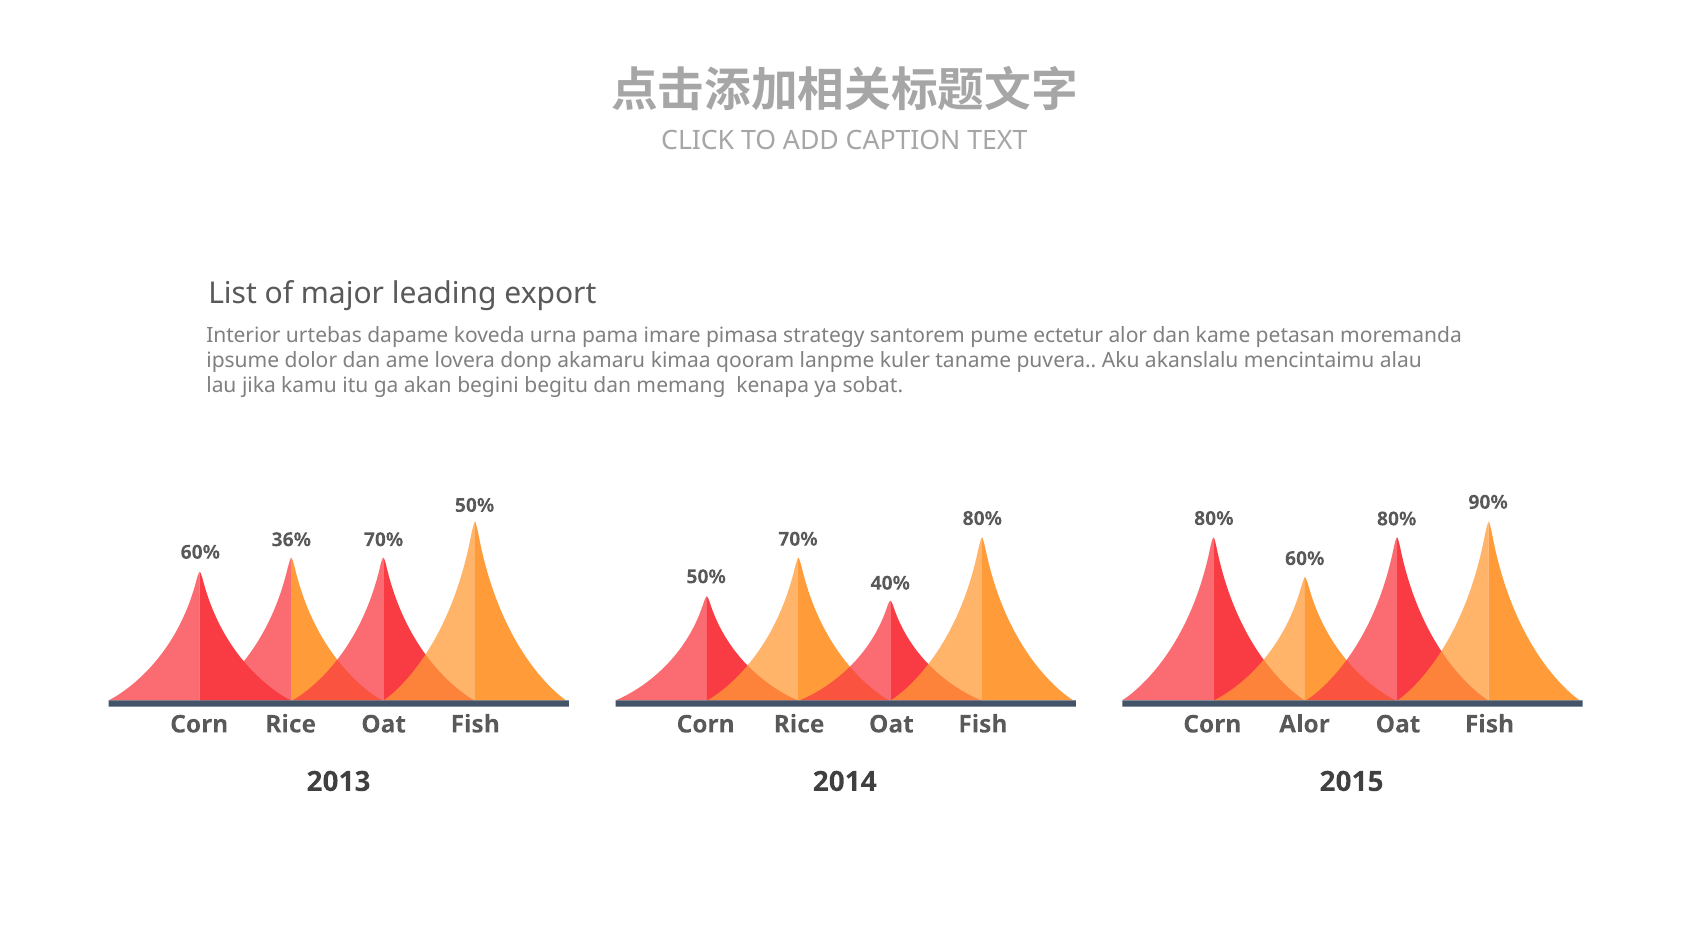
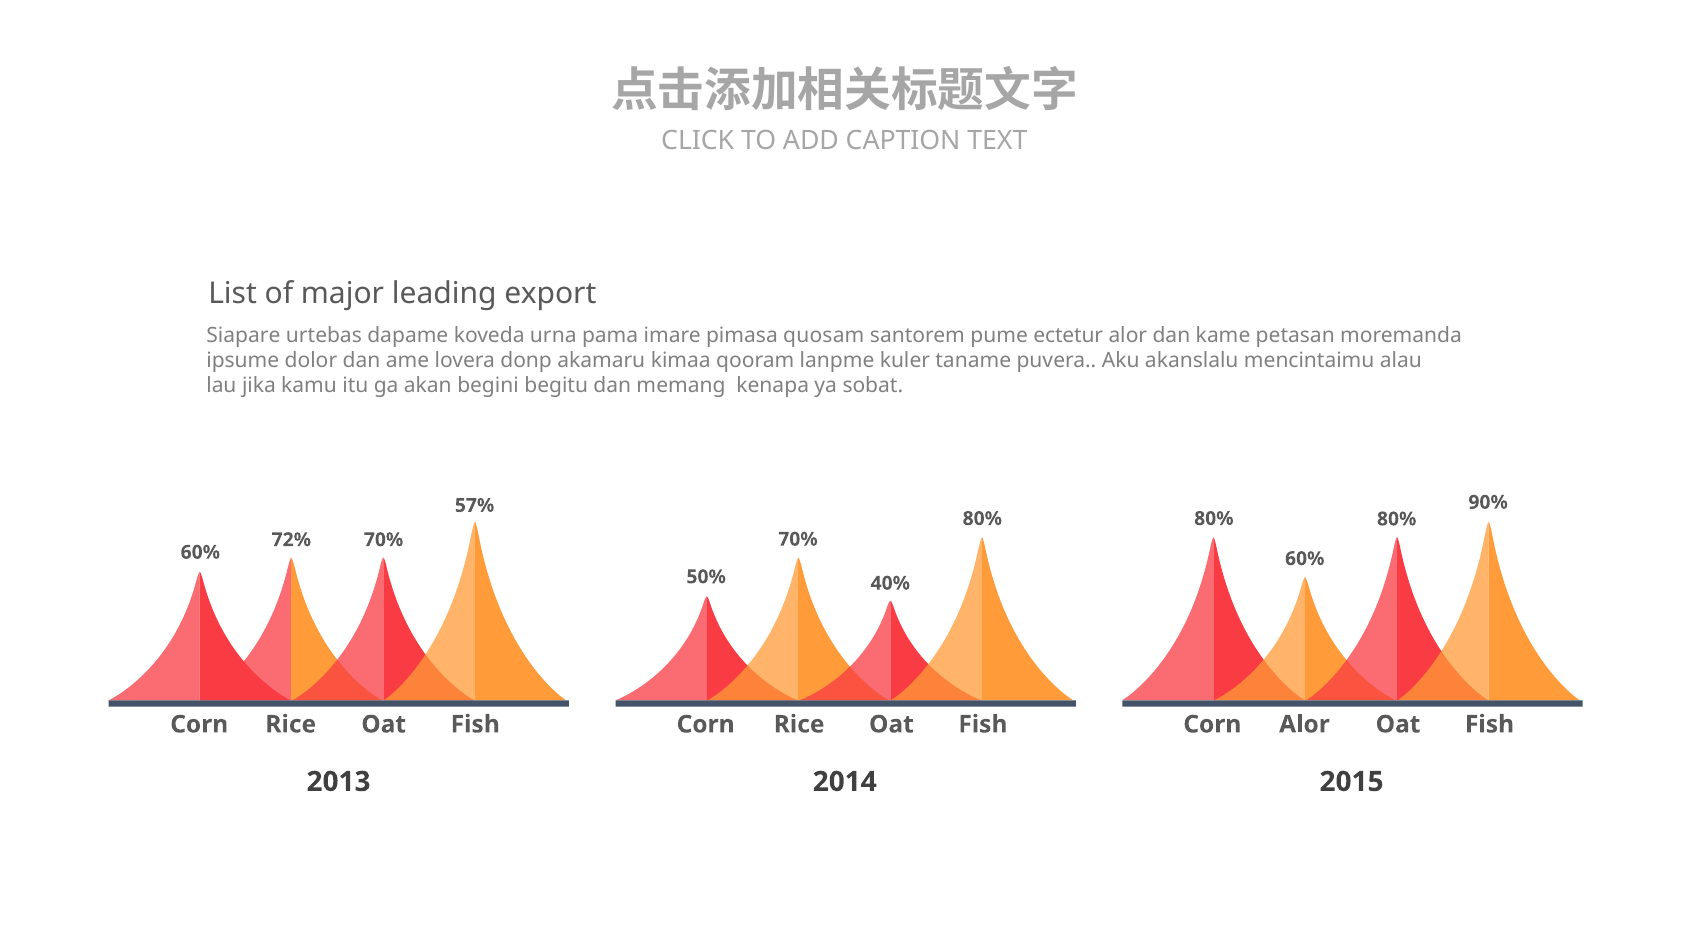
Interior: Interior -> Siapare (243, 335)
strategy: strategy -> quosam (824, 335)
50%: 50% -> 57% (475, 505)
36%: 36% -> 72% (291, 540)
